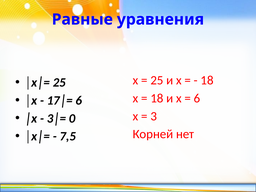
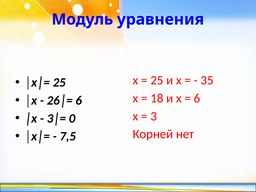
Равные: Равные -> Модуль (82, 19)
18: 18 -> 35 (207, 80)
17│=: 17│= -> 26│= (60, 100)
